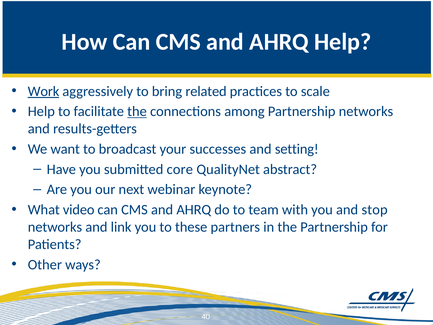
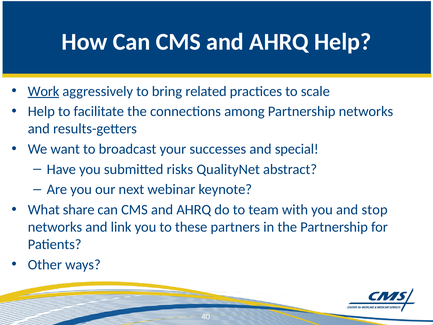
the underline: present -> none (137, 111)
setting: setting -> special (297, 149)
core: core -> risks (180, 169)
video: video -> share (79, 210)
